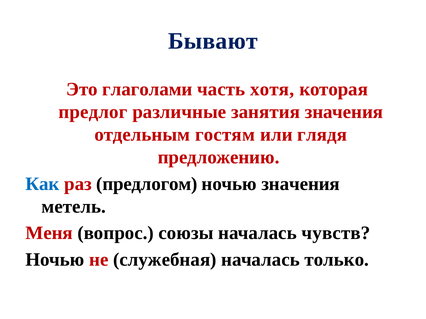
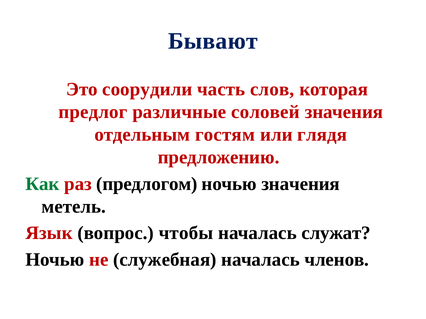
глаголами: глаголами -> соорудили (147, 89)
хотя: хотя -> слов (272, 89)
занятия: занятия -> соловей (265, 112)
Как colour: blue -> green (43, 184)
Меня: Меня -> Язык (49, 233)
союзы: союзы -> чтобы (186, 233)
чувств: чувств -> служат (336, 233)
только: только -> членов (337, 260)
